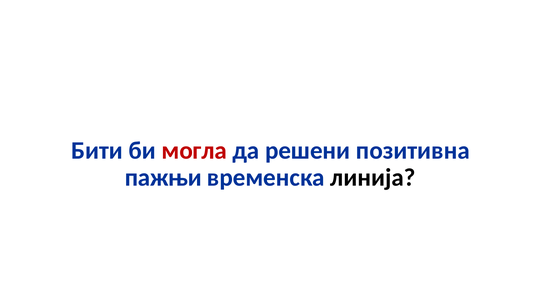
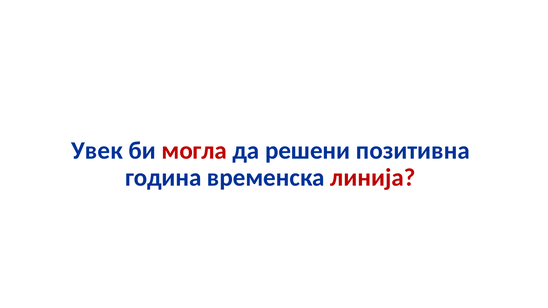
Бити: Бити -> Увек (97, 151)
пажњи: пажњи -> година (163, 178)
линија colour: black -> red (373, 178)
